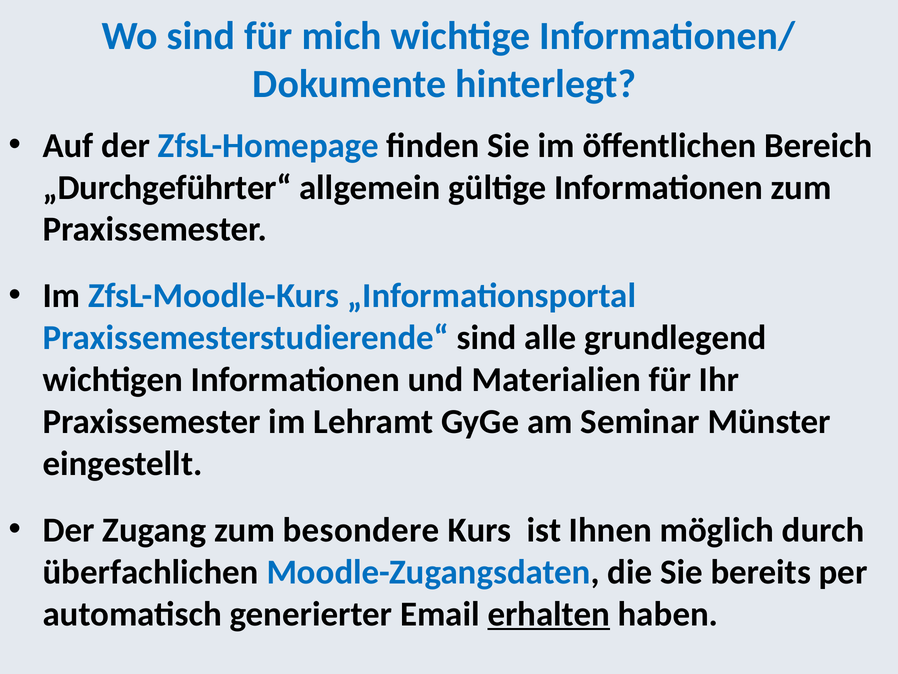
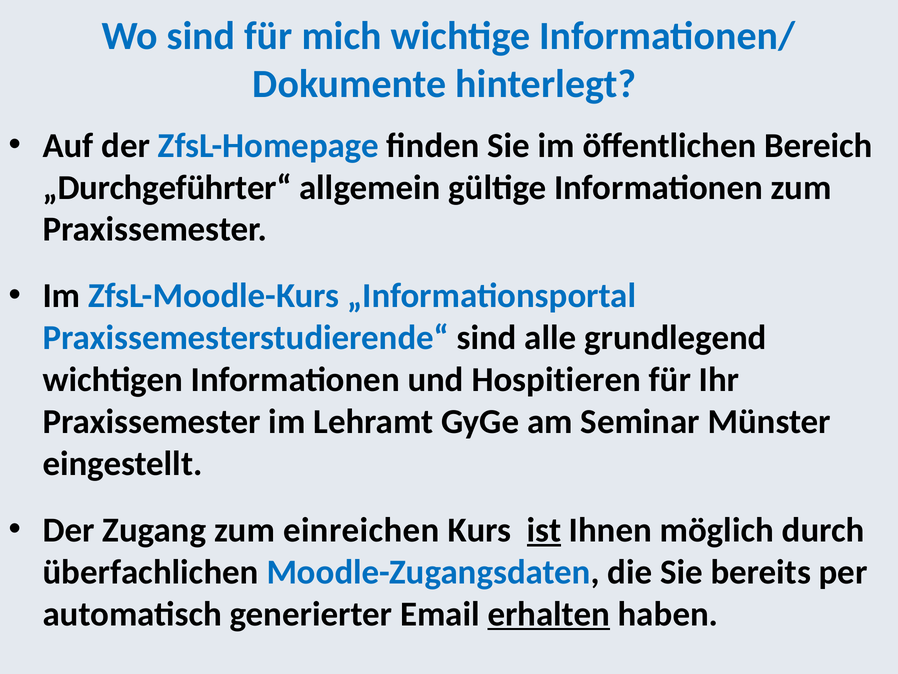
Materialien: Materialien -> Hospitieren (556, 380)
besondere: besondere -> einreichen (361, 530)
ist underline: none -> present (544, 530)
